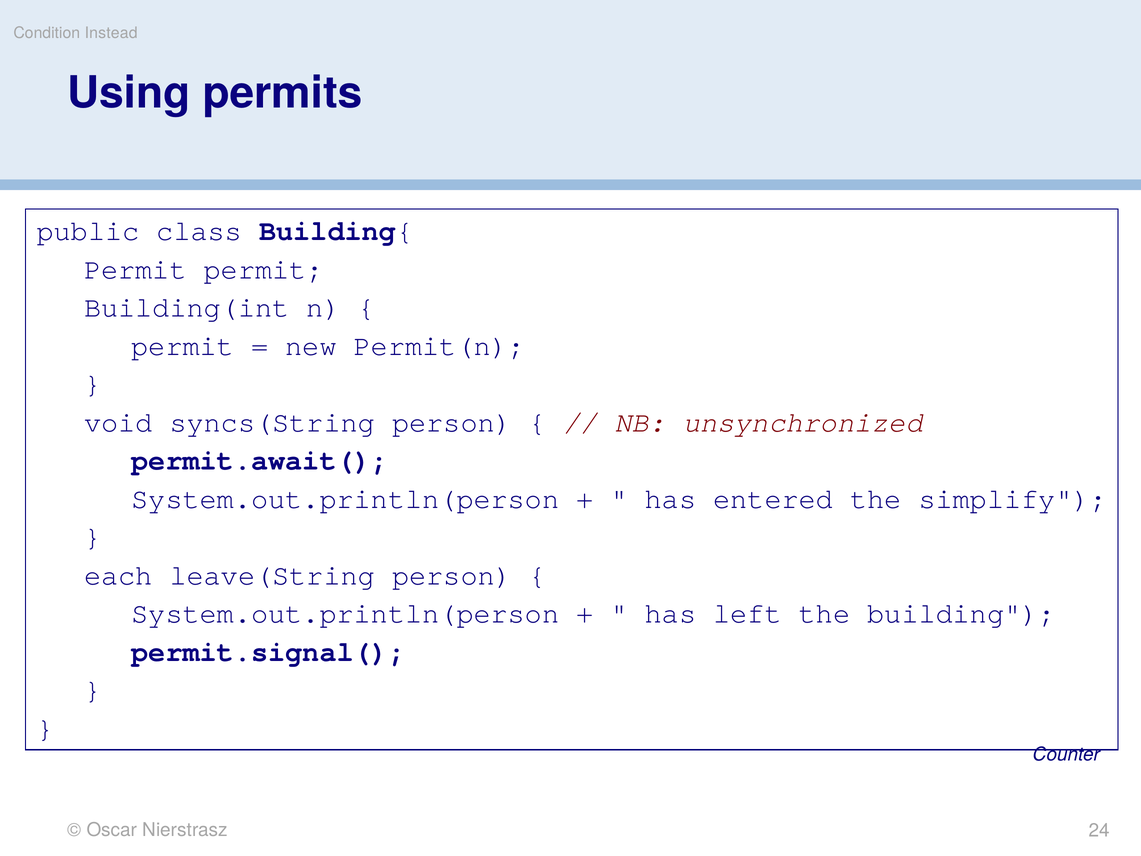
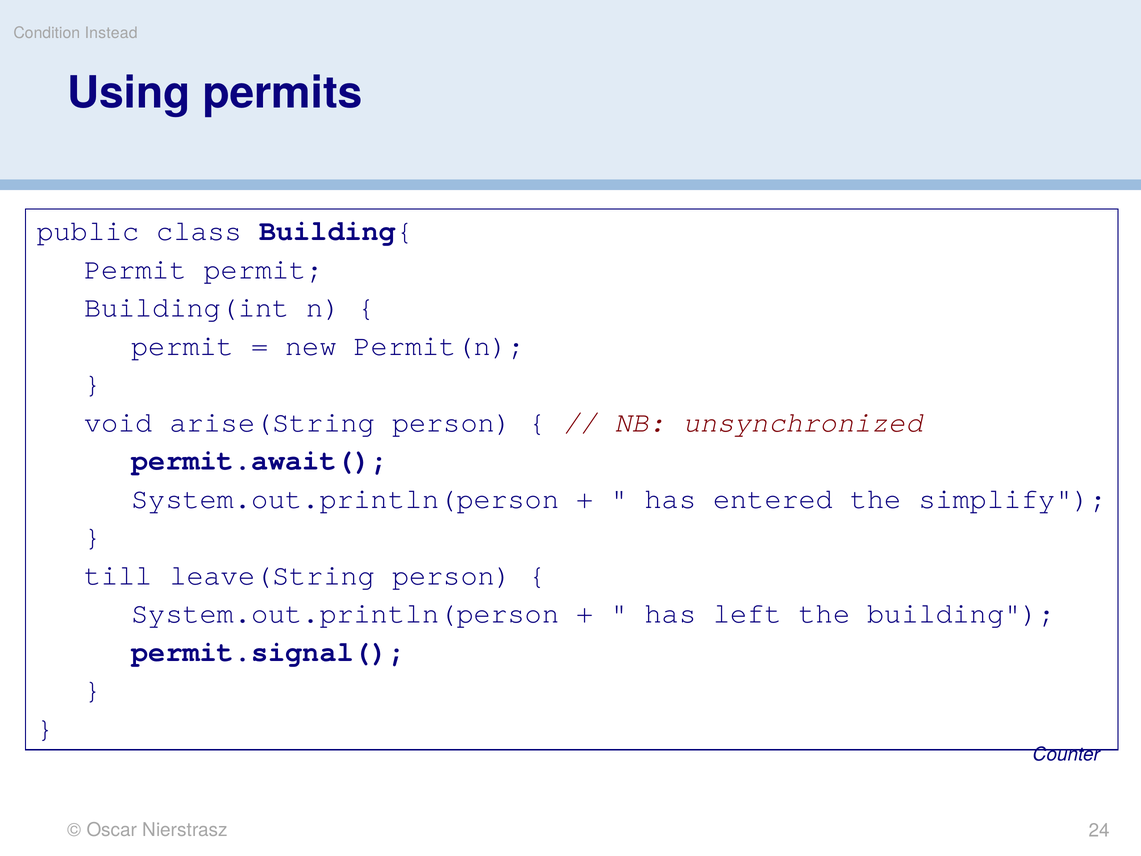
syncs(String: syncs(String -> arise(String (272, 422)
each: each -> till (118, 575)
